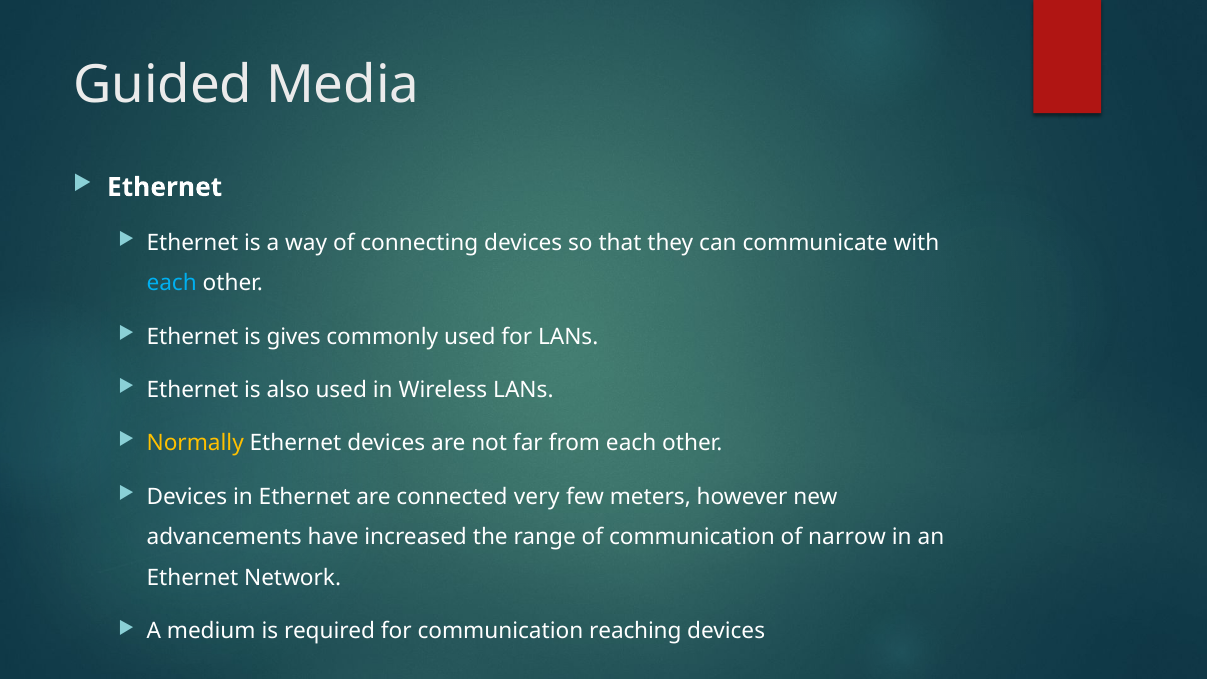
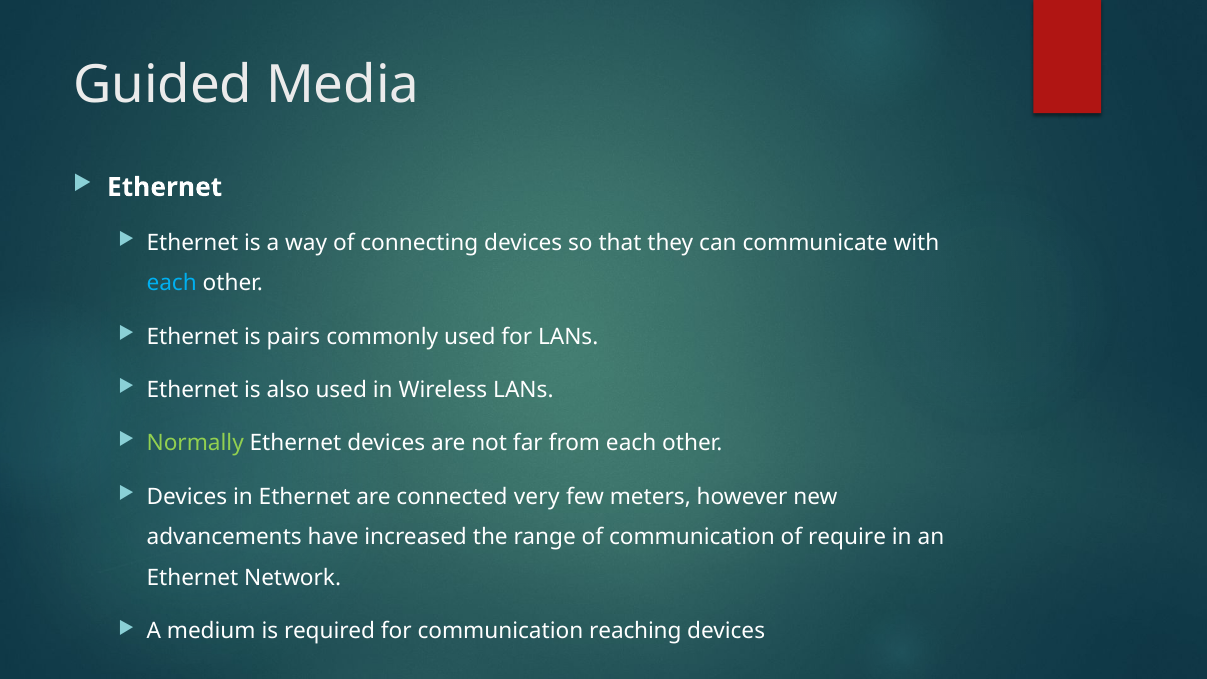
gives: gives -> pairs (293, 337)
Normally colour: yellow -> light green (195, 443)
narrow: narrow -> require (847, 537)
